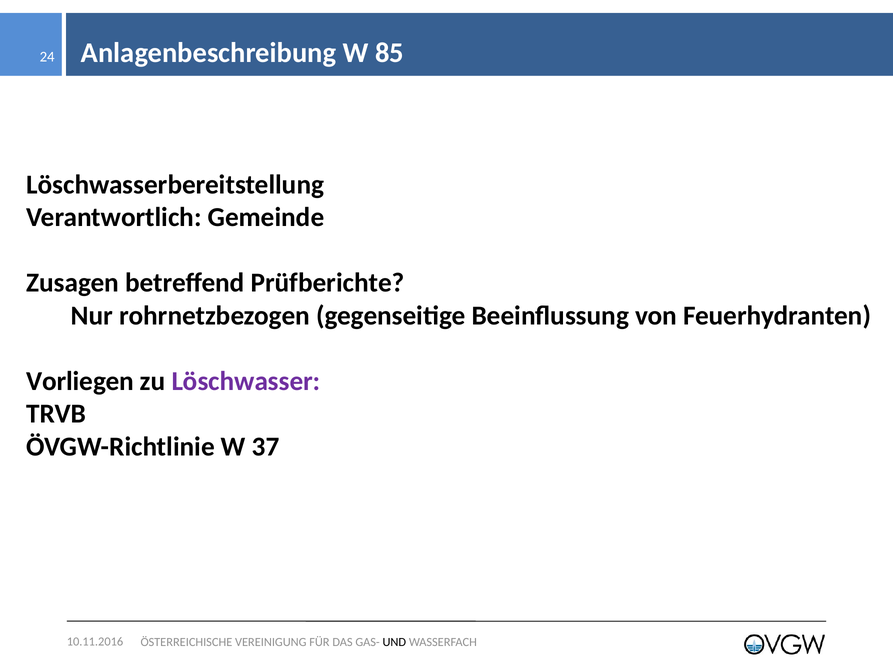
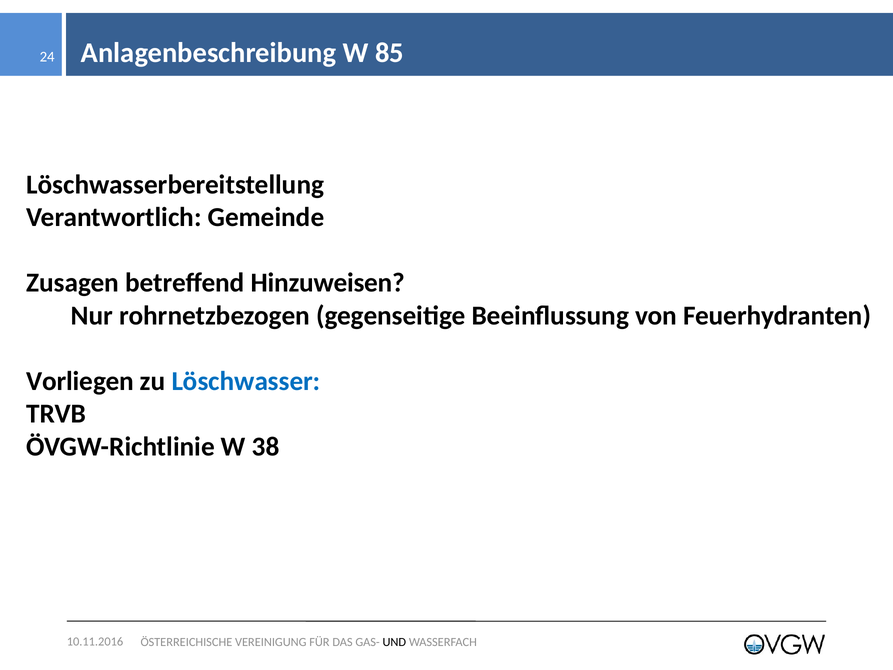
Prüfberichte: Prüfberichte -> Hinzuweisen (328, 283)
Löschwasser colour: purple -> blue (246, 381)
37: 37 -> 38 (266, 446)
